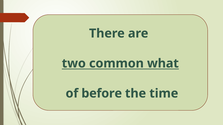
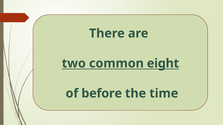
what: what -> eight (163, 64)
